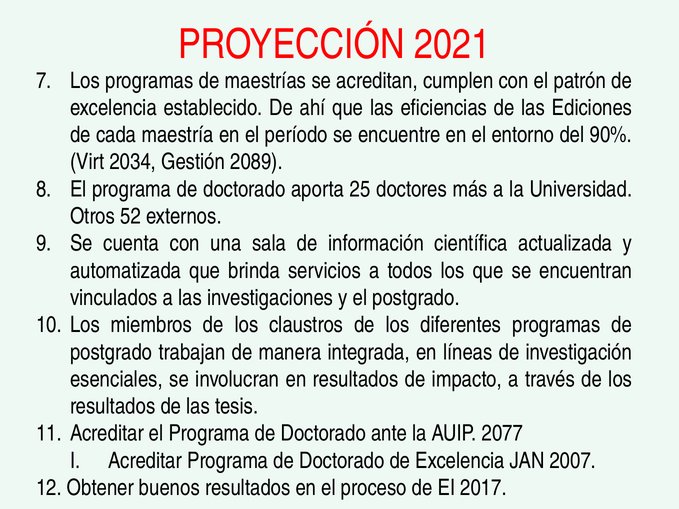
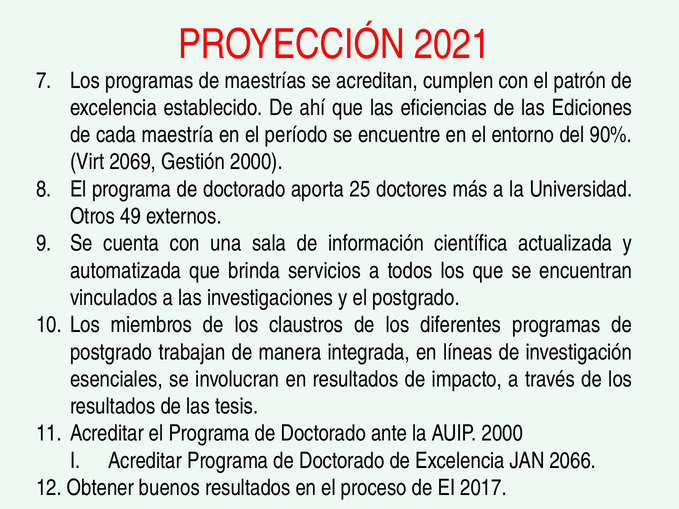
2034: 2034 -> 2069 (133, 162)
Gestión 2089: 2089 -> 2000 (257, 162)
52: 52 -> 49 (131, 216)
AUIP 2077: 2077 -> 2000 (502, 434)
2007: 2007 -> 2066 (573, 461)
